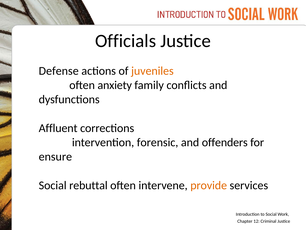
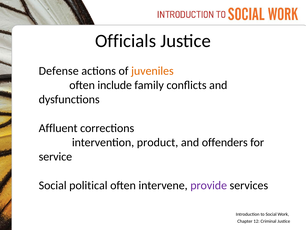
anxiety: anxiety -> include (115, 85)
forensic: forensic -> product (158, 142)
ensure: ensure -> service (55, 156)
rebuttal: rebuttal -> political (88, 185)
provide colour: orange -> purple (209, 185)
